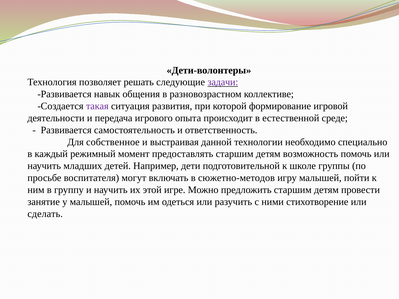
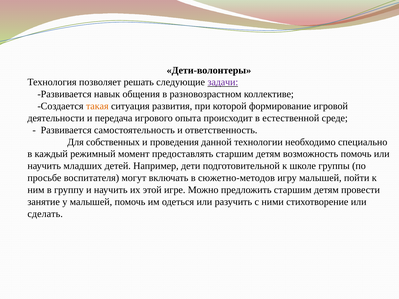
такая colour: purple -> orange (97, 106)
собственное: собственное -> собственных (113, 142)
выстраивая: выстраивая -> проведения (174, 142)
